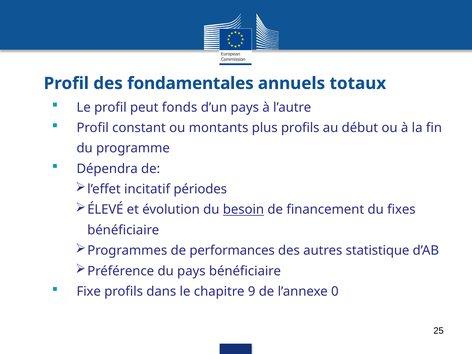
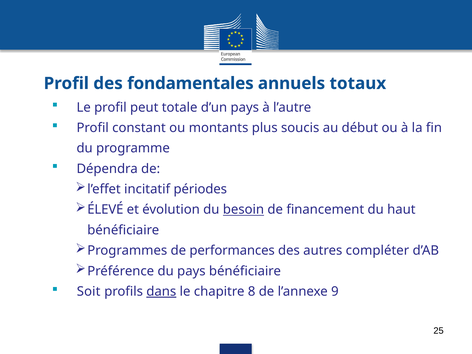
fonds: fonds -> totale (180, 107)
plus profils: profils -> soucis (300, 128)
fixes: fixes -> haut (401, 210)
statistique: statistique -> compléter (377, 251)
Fixe: Fixe -> Soit (89, 292)
dans underline: none -> present (161, 292)
9: 9 -> 8 (252, 292)
0: 0 -> 9 (335, 292)
